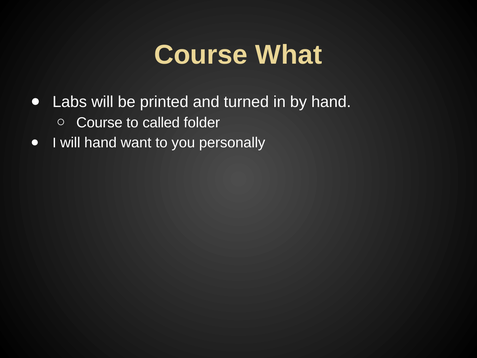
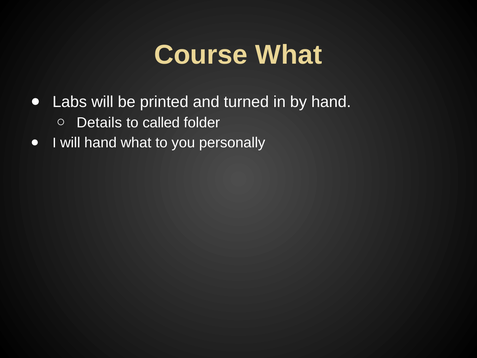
Course: Course -> Details (99, 123)
hand want: want -> what (136, 143)
